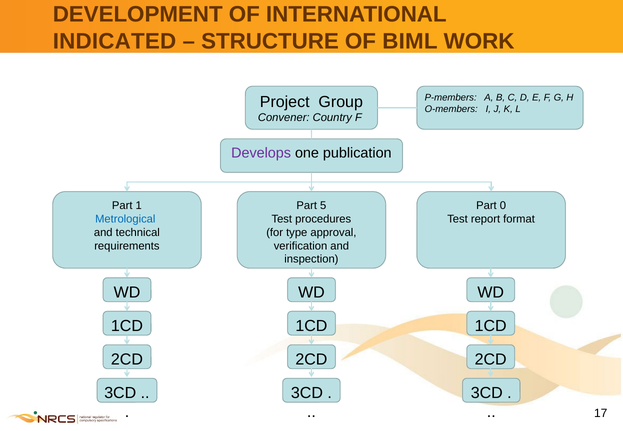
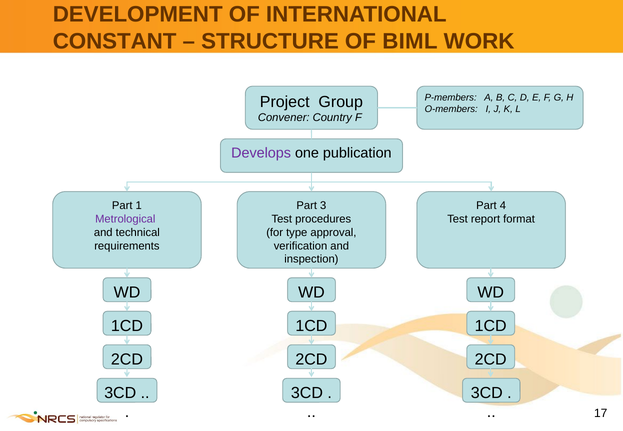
INDICATED: INDICATED -> CONSTANT (115, 41)
5: 5 -> 3 (323, 206)
0: 0 -> 4 (503, 206)
Metrological colour: blue -> purple (125, 219)
